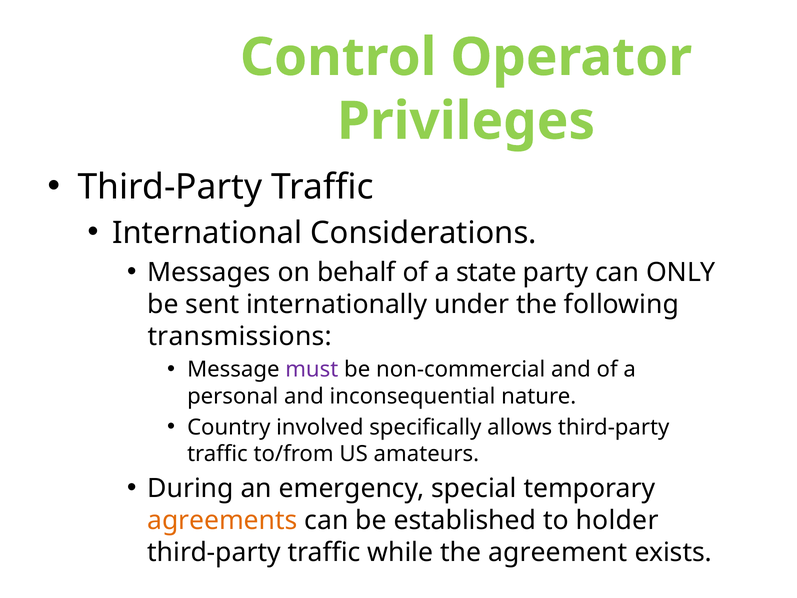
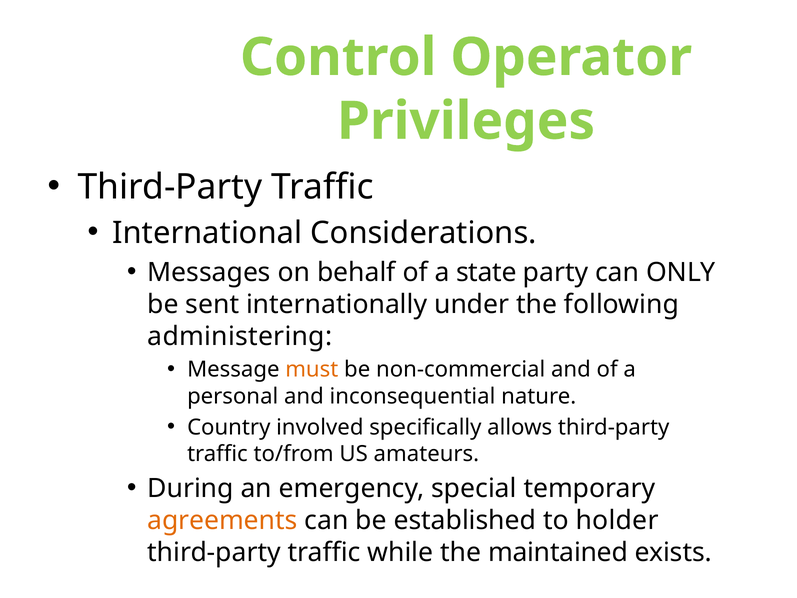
transmissions: transmissions -> administering (240, 336)
must colour: purple -> orange (312, 369)
agreement: agreement -> maintained (558, 552)
